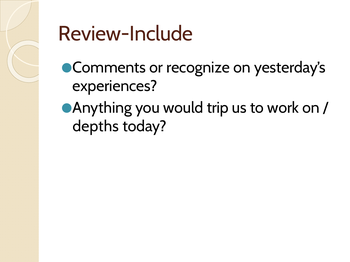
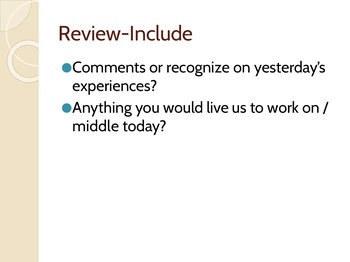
trip: trip -> live (218, 108)
depths: depths -> middle (96, 127)
